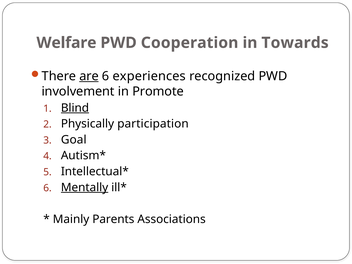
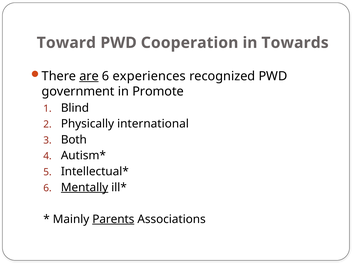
Welfare: Welfare -> Toward (66, 43)
involvement: involvement -> government (78, 91)
Blind underline: present -> none (75, 108)
participation: participation -> international (153, 124)
Goal: Goal -> Both (74, 140)
Parents underline: none -> present (113, 219)
